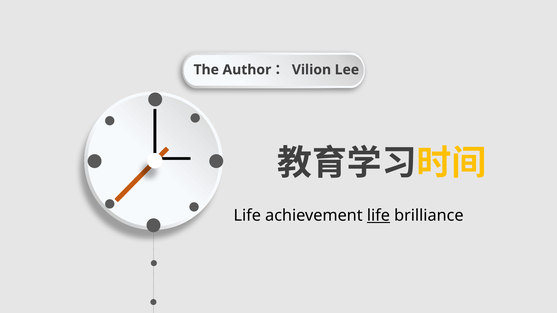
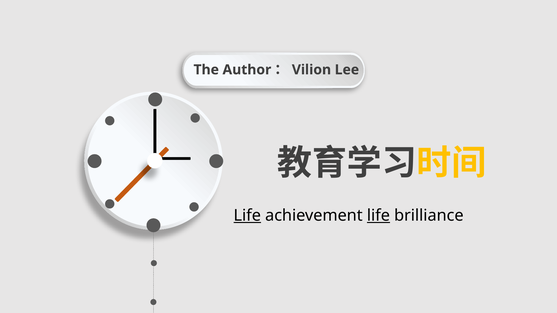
Life underline: none -> present (247, 216)
